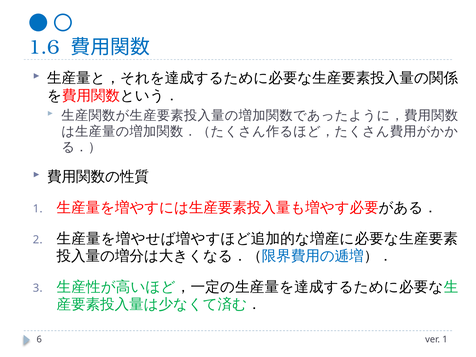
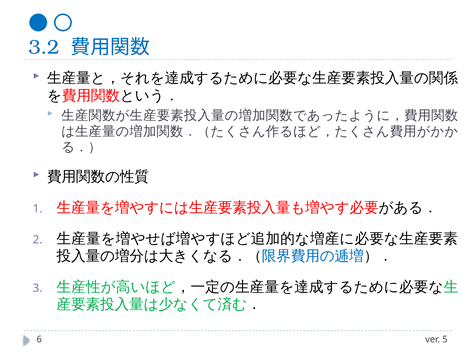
1.6: 1.6 -> 3.2 (44, 47)
ver 1: 1 -> 5 (445, 339)
